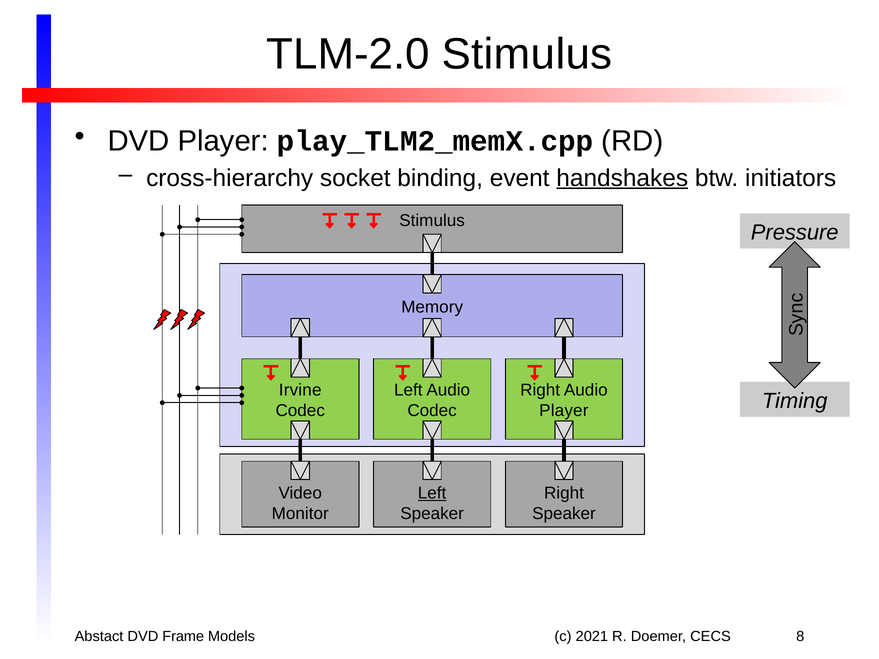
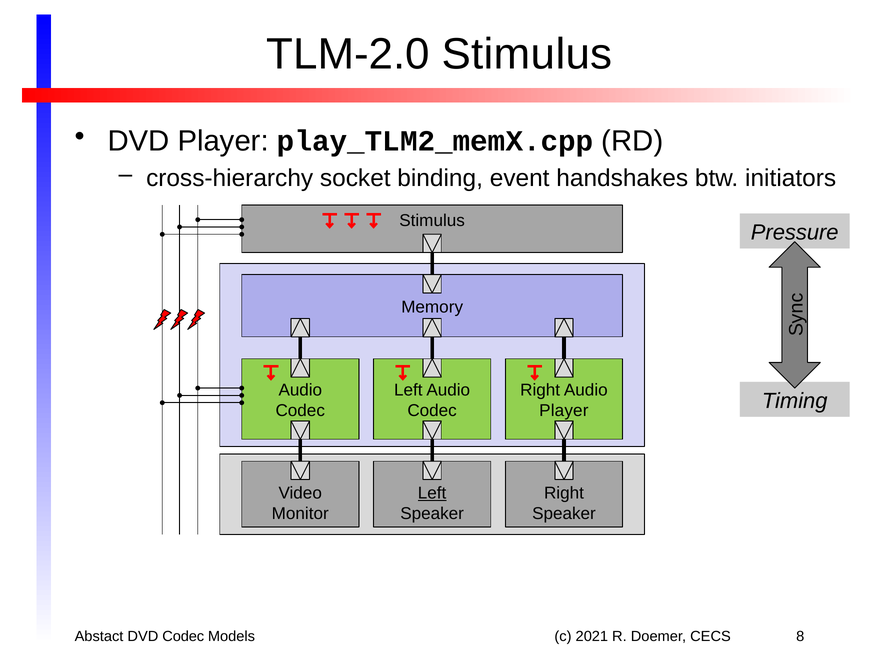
handshakes underline: present -> none (622, 178)
Irvine: Irvine -> Audio (300, 390)
DVD Frame: Frame -> Codec (183, 637)
